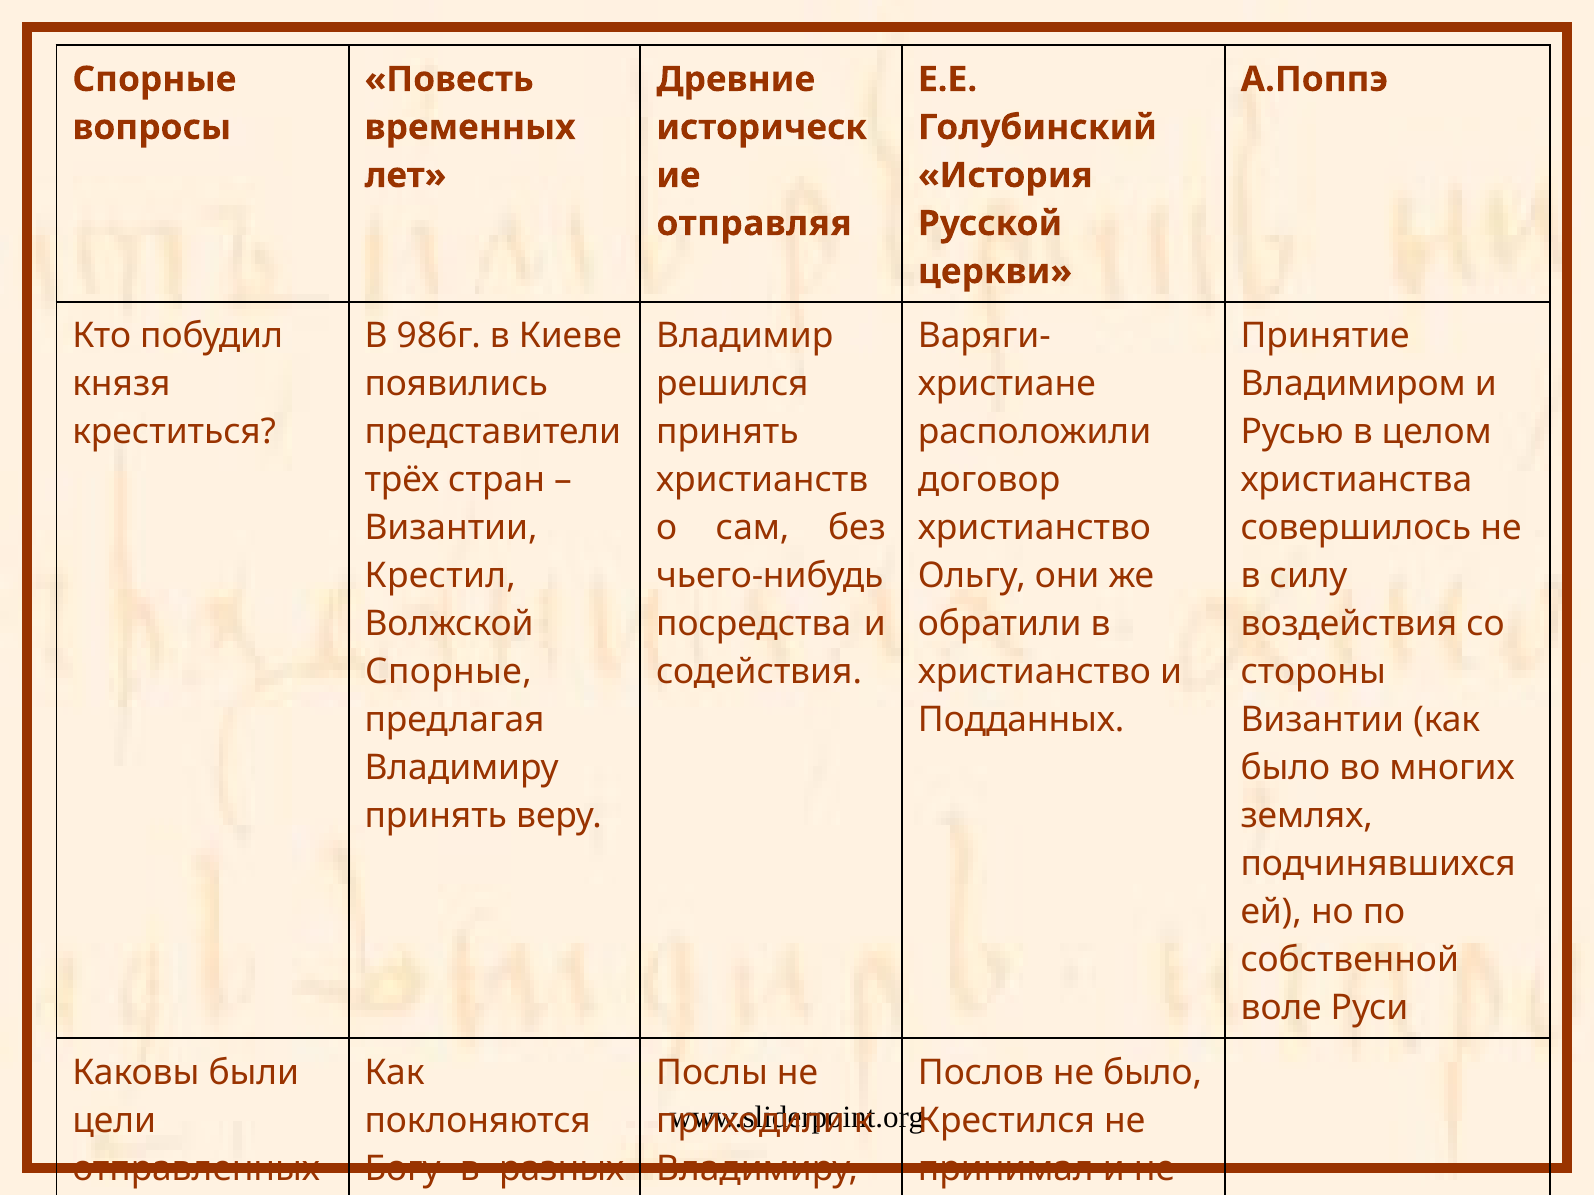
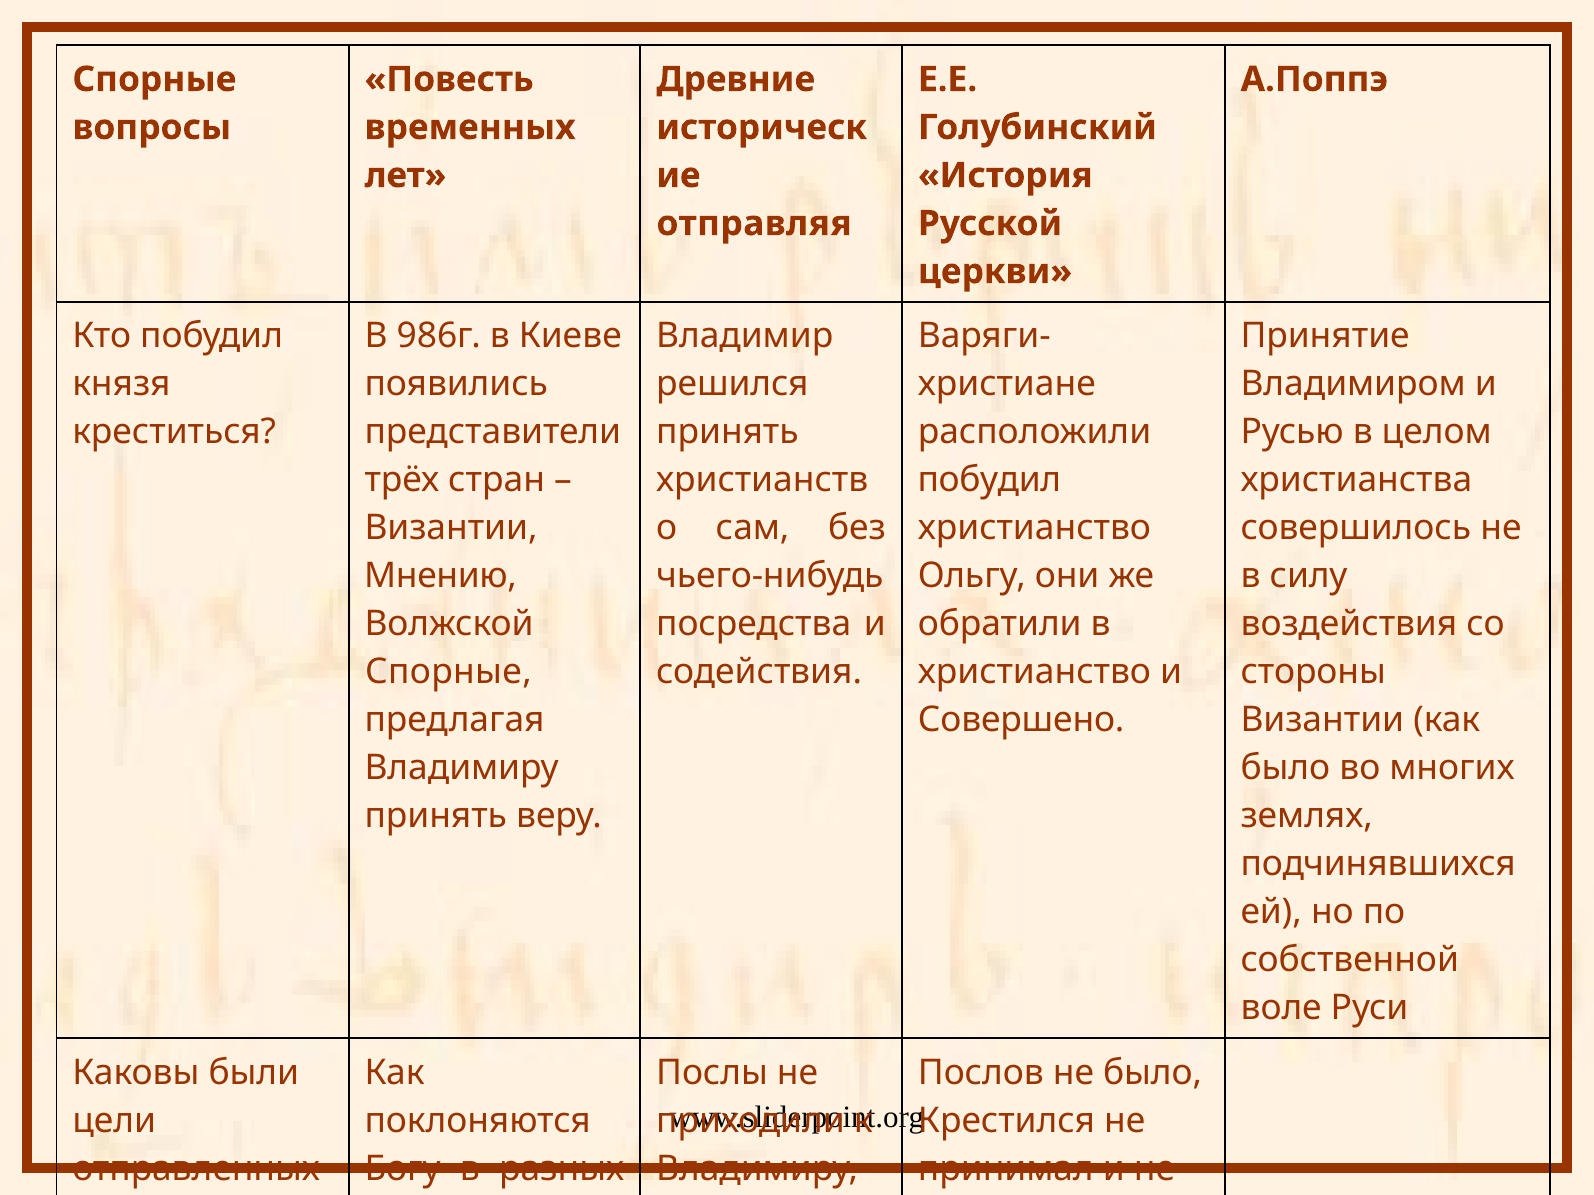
договор: договор -> побудил (989, 480)
Крестил: Крестил -> Мнению (441, 576)
Подданных: Подданных -> Совершено (1021, 720)
